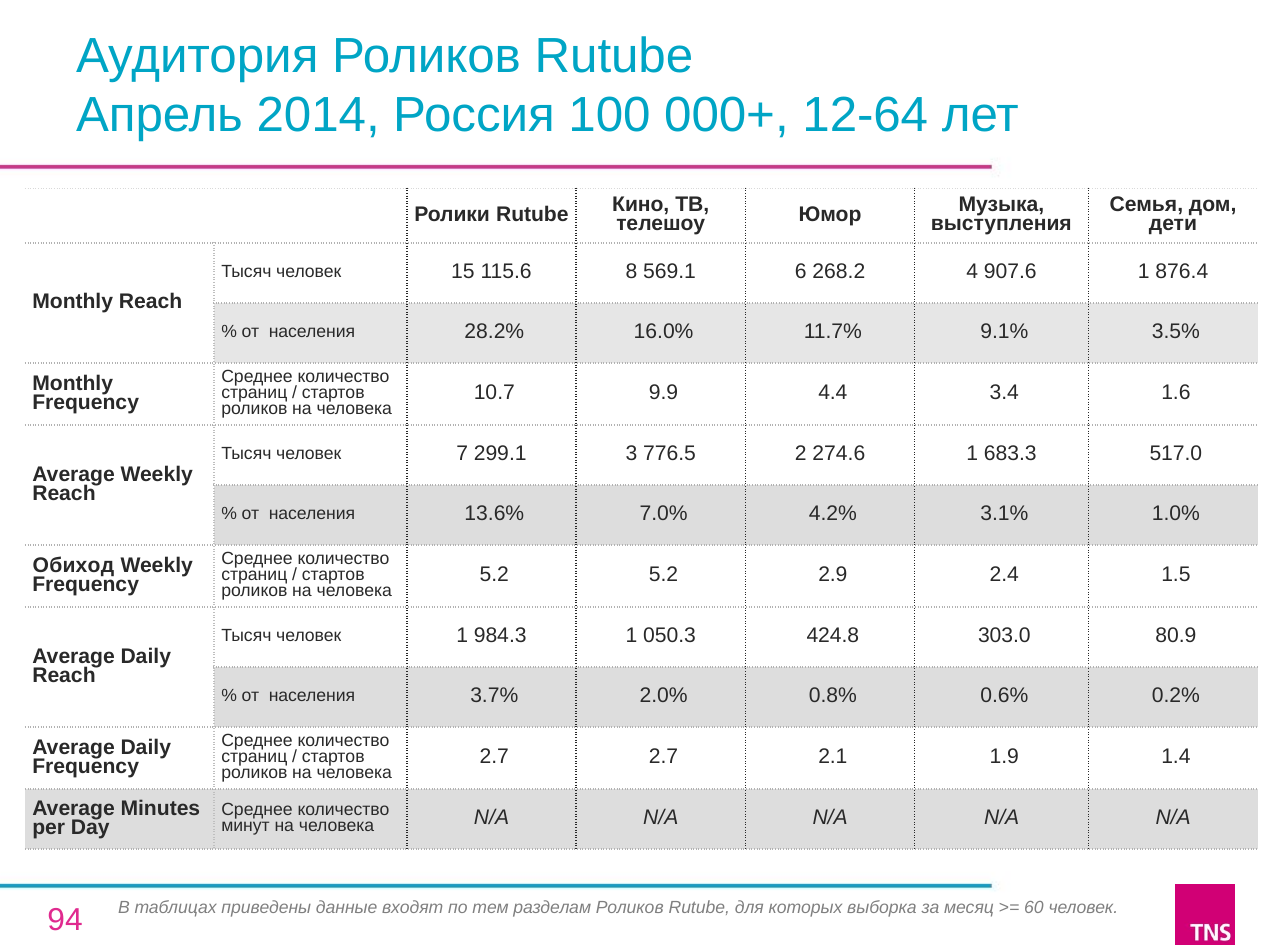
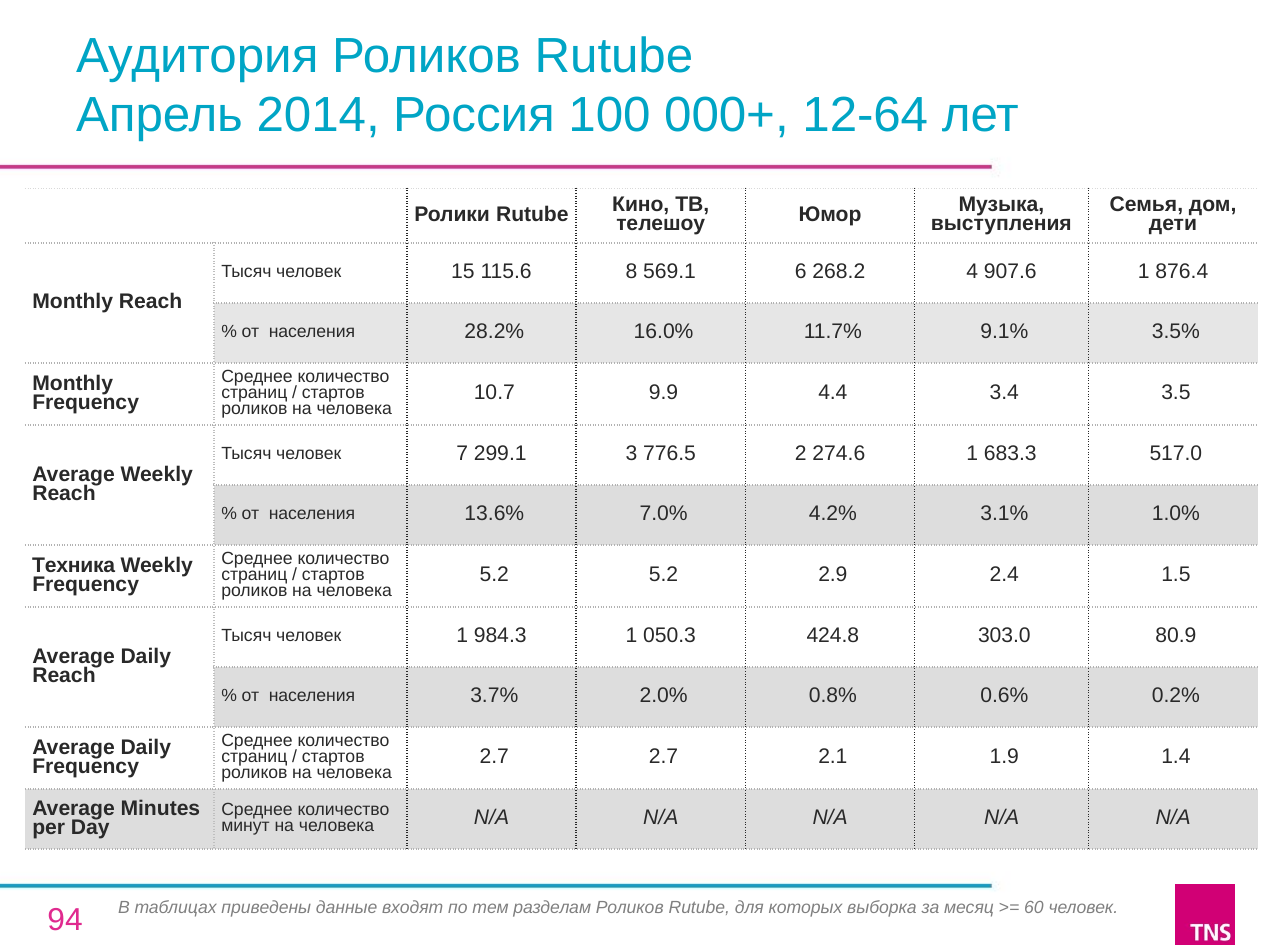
1.6: 1.6 -> 3.5 (1176, 393)
Обиход: Обиход -> Техника (74, 565)
